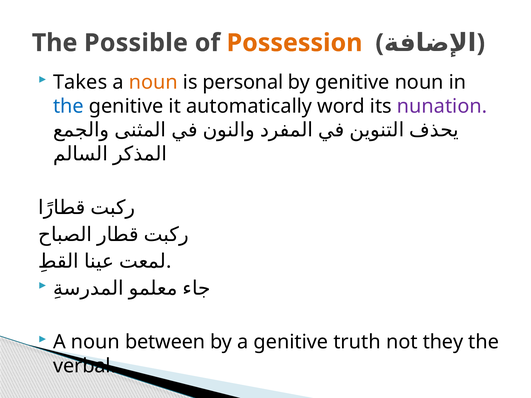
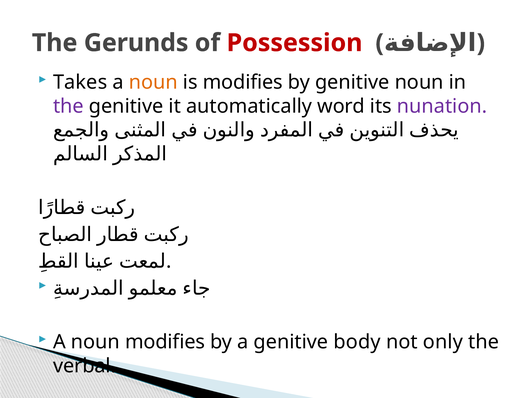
Possible: Possible -> Gerunds (136, 43)
Possession colour: orange -> red (295, 43)
is personal: personal -> modifies (243, 82)
the colour: blue -> purple (68, 106)
noun between: between -> modifies (165, 342)
truth: truth -> body (357, 342)
they: they -> only (443, 342)
